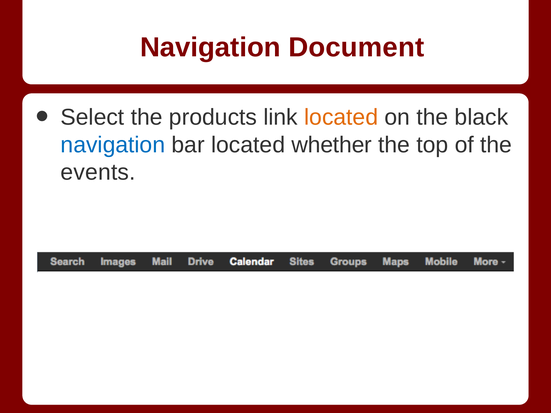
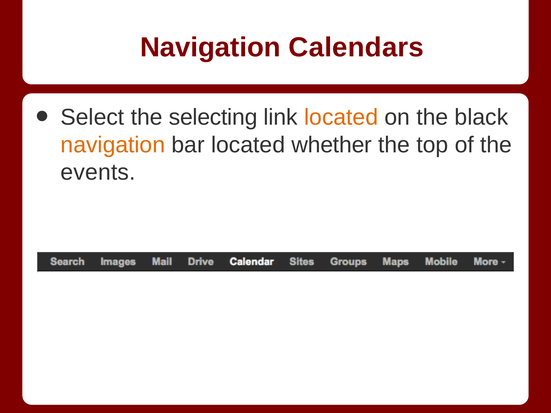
Document: Document -> Calendars (356, 48)
products: products -> selecting (213, 117)
navigation colour: blue -> orange (113, 145)
